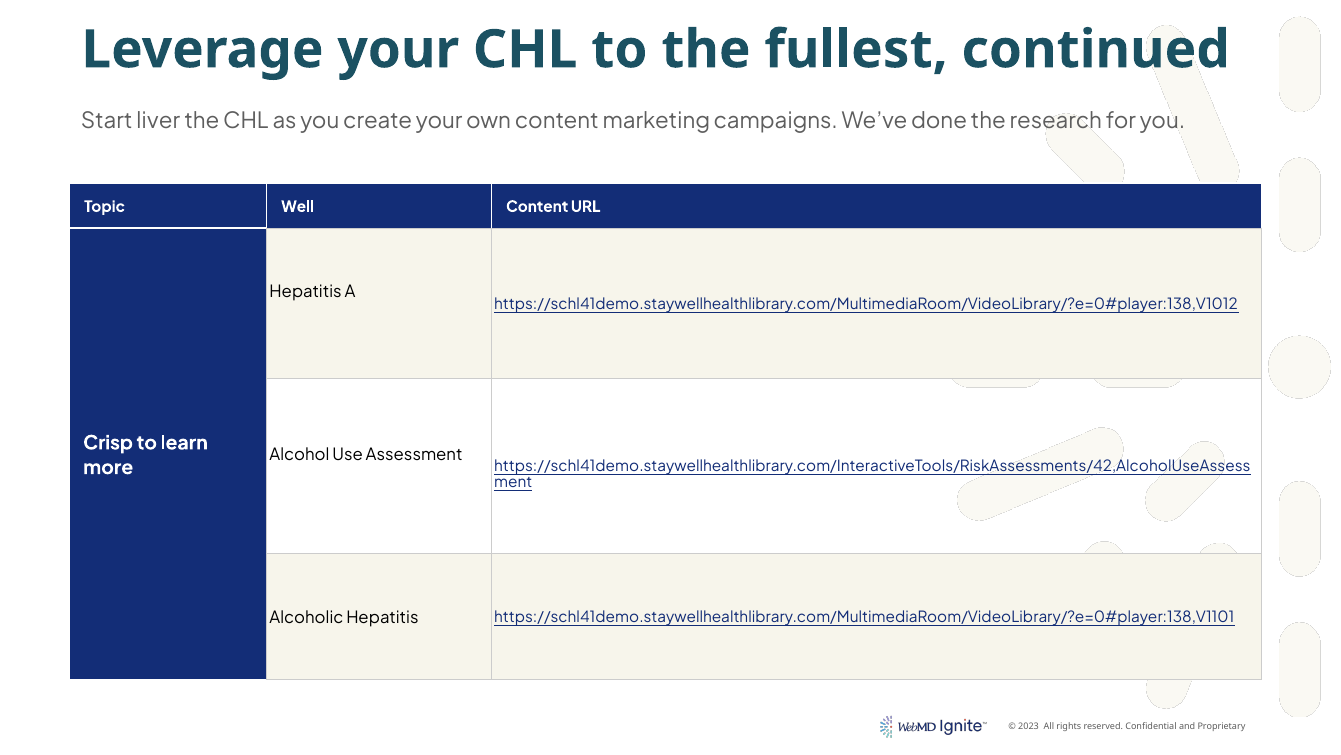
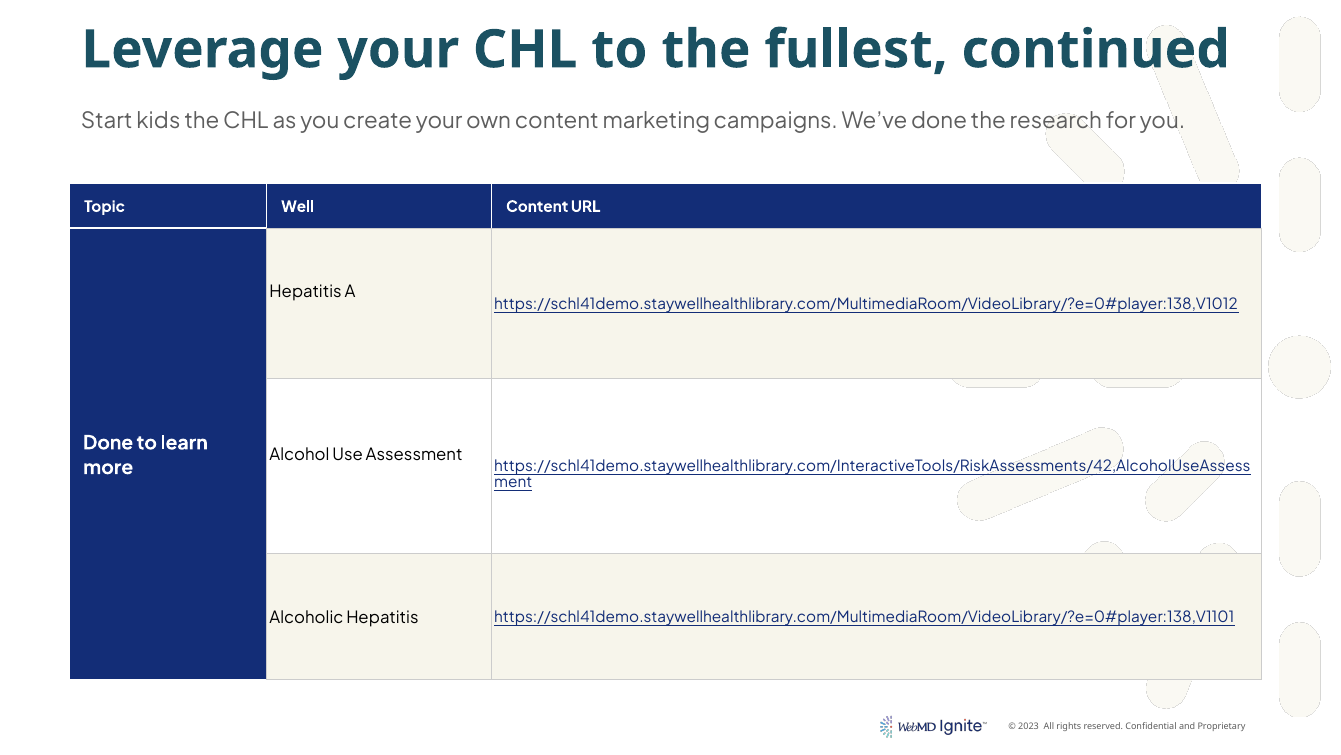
liver: liver -> kids (158, 121)
Crisp: Crisp -> Done (108, 443)
